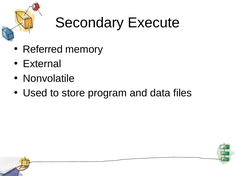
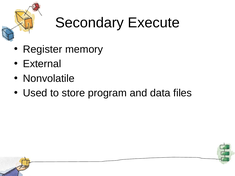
Referred: Referred -> Register (43, 49)
